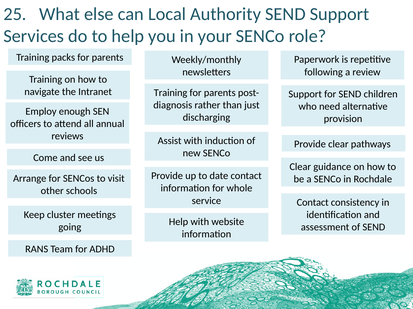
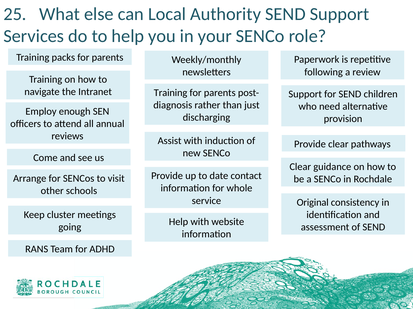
Contact: Contact -> Original (313, 203)
